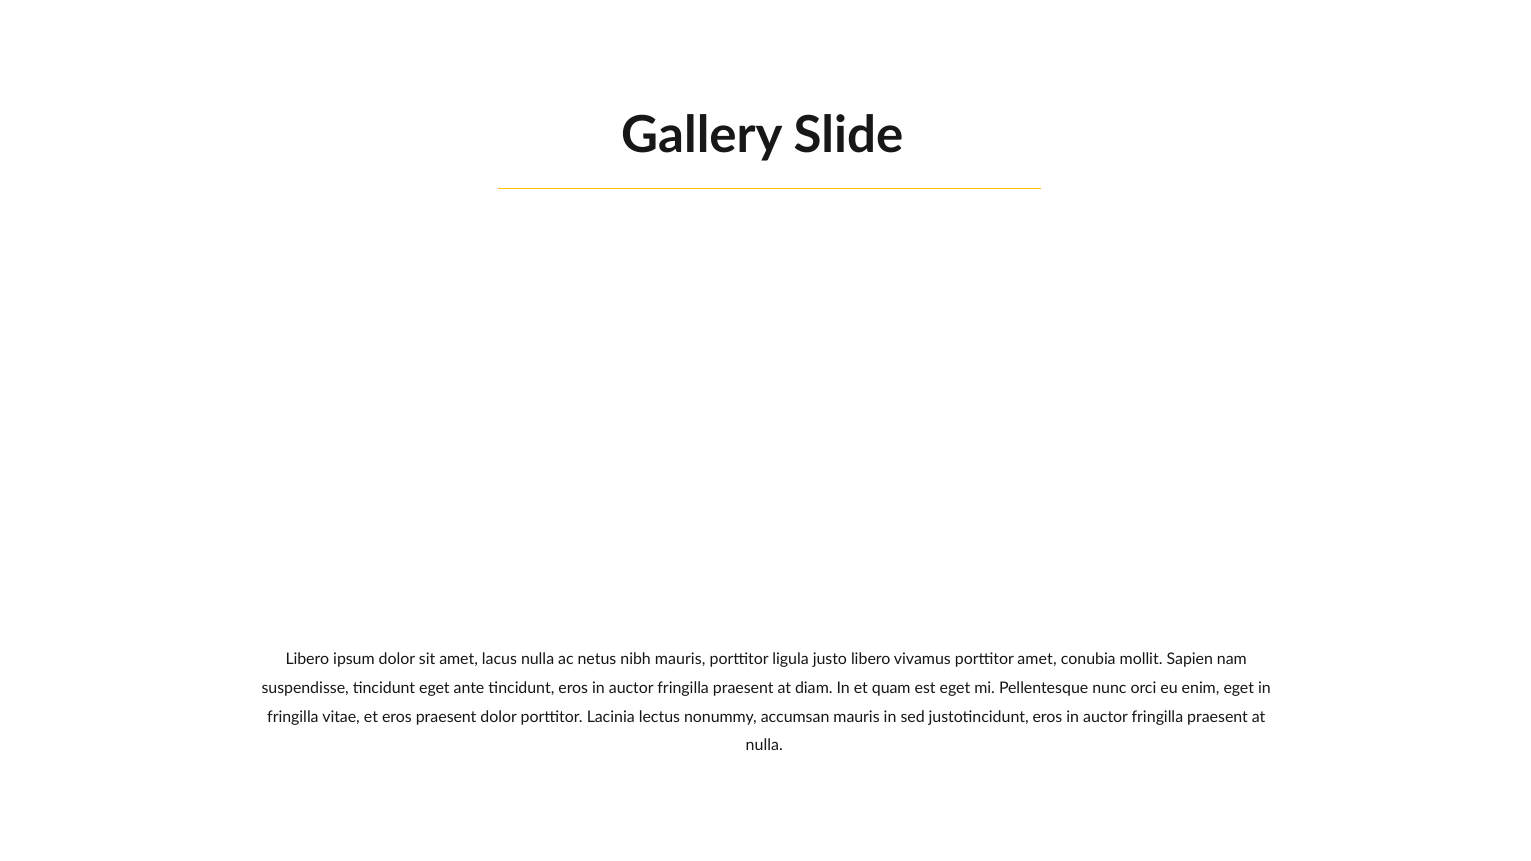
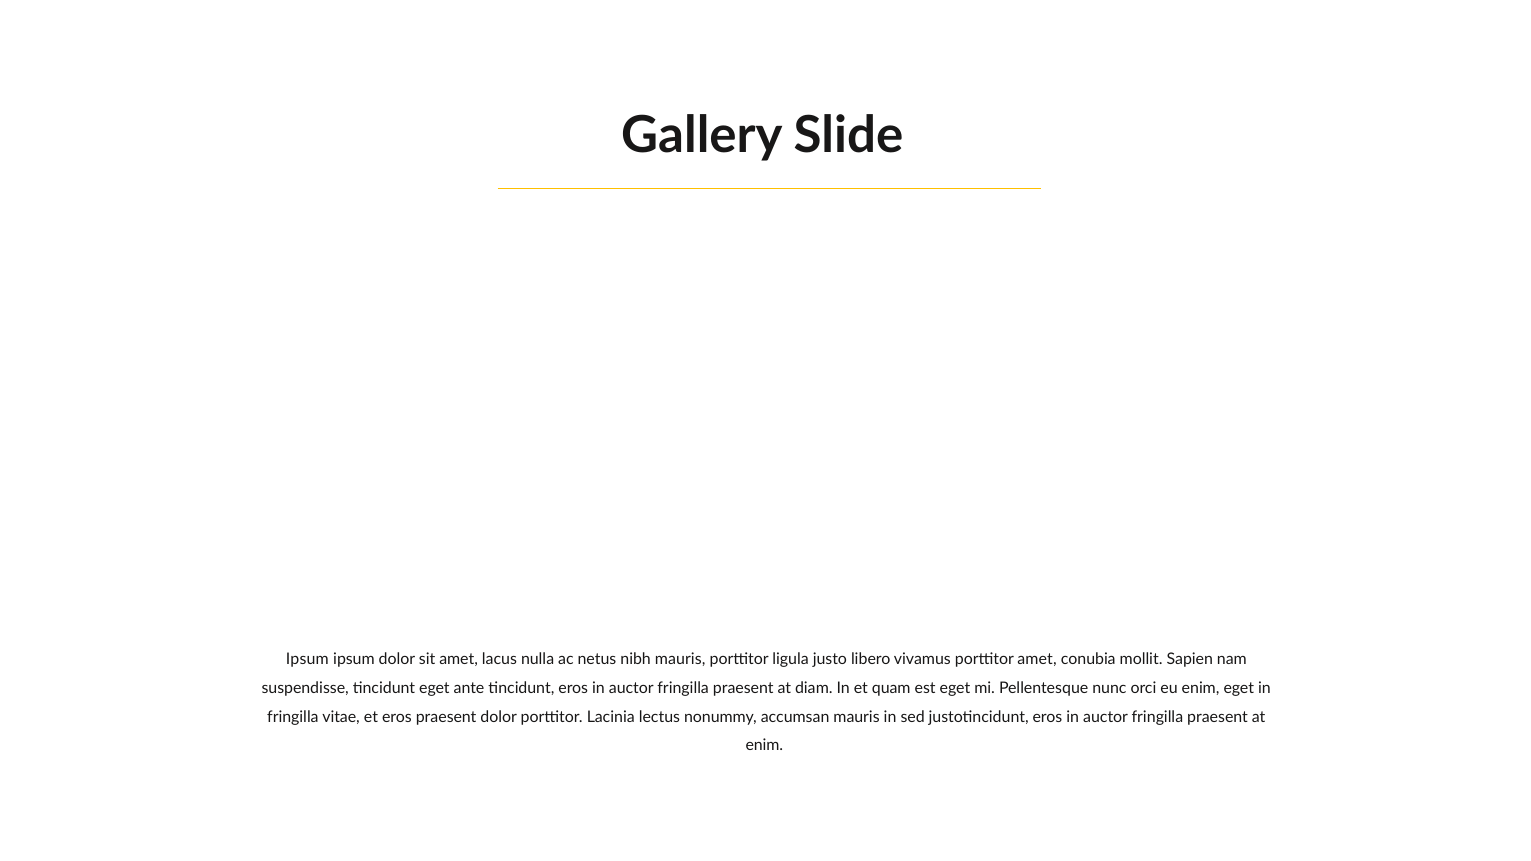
Libero: Libero -> Ipsum (307, 659)
nulla: nulla -> enim (764, 746)
